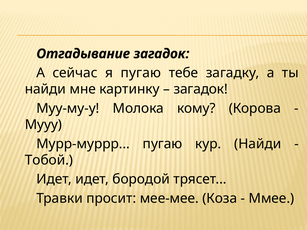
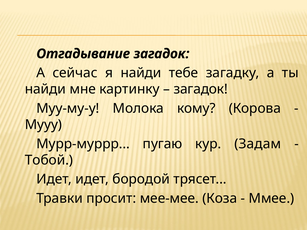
я пугаю: пугаю -> найди (141, 73)
кур Найди: Найди -> Задам (258, 144)
